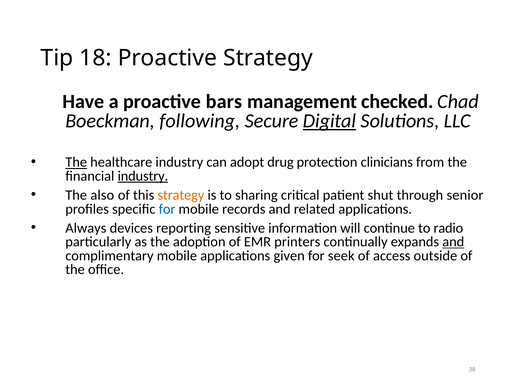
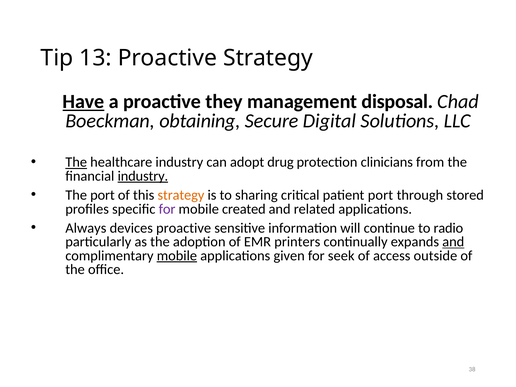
18: 18 -> 13 (96, 58)
Have underline: none -> present (83, 102)
bars: bars -> they (224, 102)
checked: checked -> disposal (397, 102)
following: following -> obtaining (200, 121)
Digital underline: present -> none (330, 121)
The also: also -> port (102, 195)
patient shut: shut -> port (380, 195)
senior: senior -> stored (465, 195)
for colour: blue -> purple (167, 209)
records: records -> created (244, 209)
devices reporting: reporting -> proactive (184, 228)
mobile underline: none -> present (177, 256)
